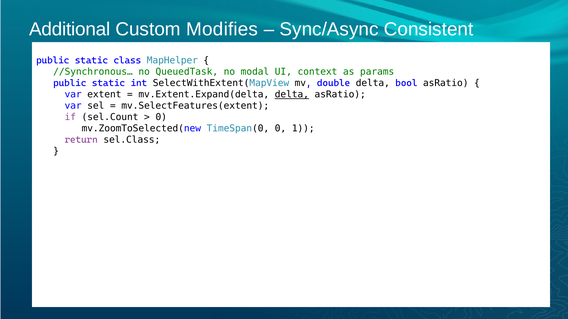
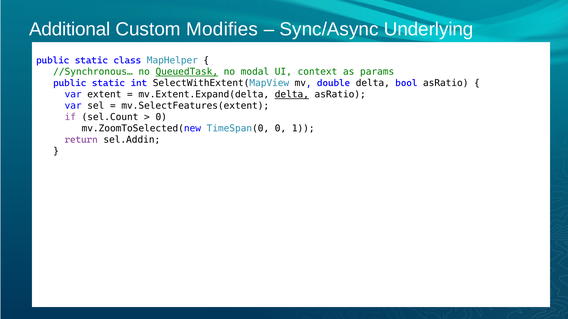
Consistent: Consistent -> Underlying (429, 29)
QueuedTask underline: none -> present (187, 72)
sel.Class: sel.Class -> sel.Addin (132, 140)
